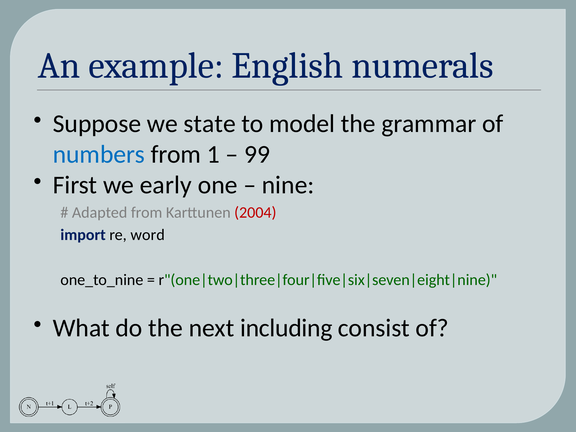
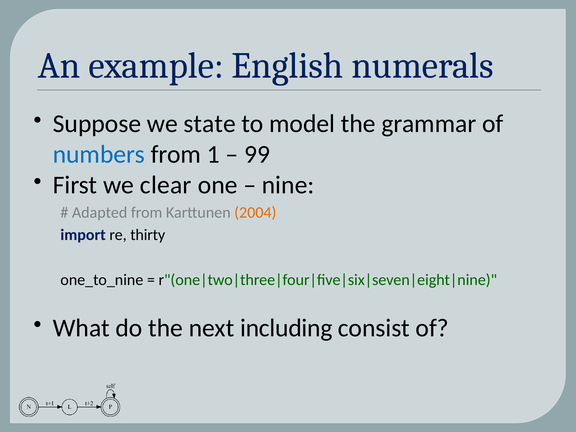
early: early -> clear (166, 185)
2004 colour: red -> orange (255, 213)
word: word -> thirty (148, 235)
